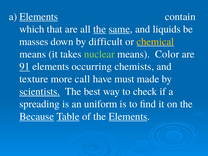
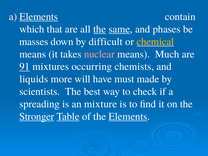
liquids: liquids -> phases (167, 29)
nuclear colour: light green -> pink (99, 54)
Color: Color -> Much (167, 54)
91 elements: elements -> mixtures (51, 67)
texture: texture -> liquids (34, 79)
call: call -> will (83, 79)
scientists underline: present -> none (40, 92)
uniform: uniform -> mixture (101, 104)
Because: Because -> Stronger (37, 116)
